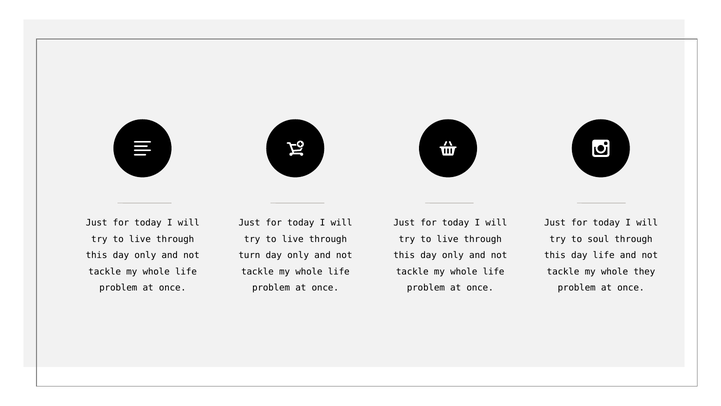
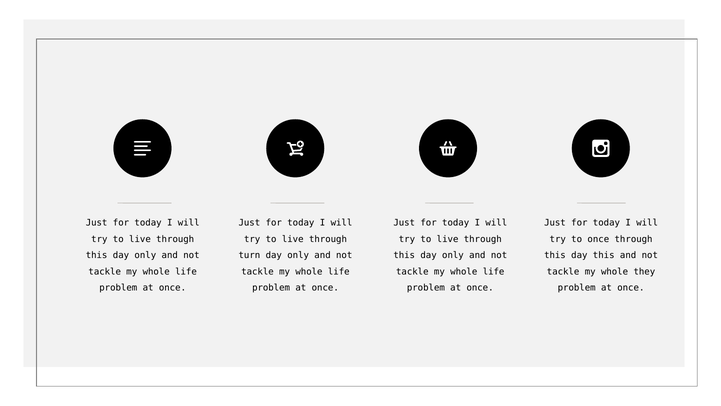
to soul: soul -> once (598, 239)
day life: life -> this (604, 255)
